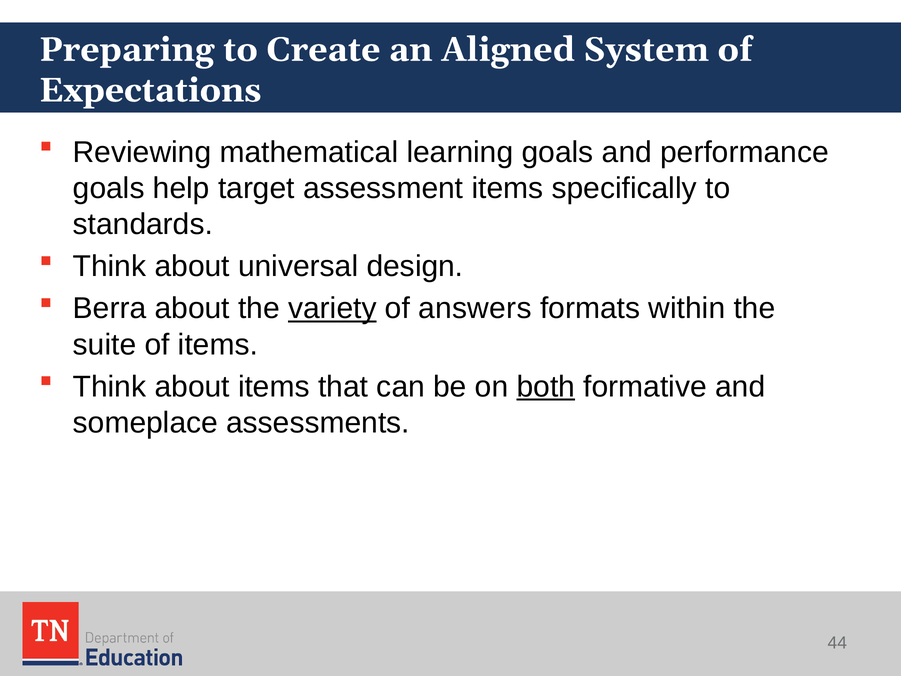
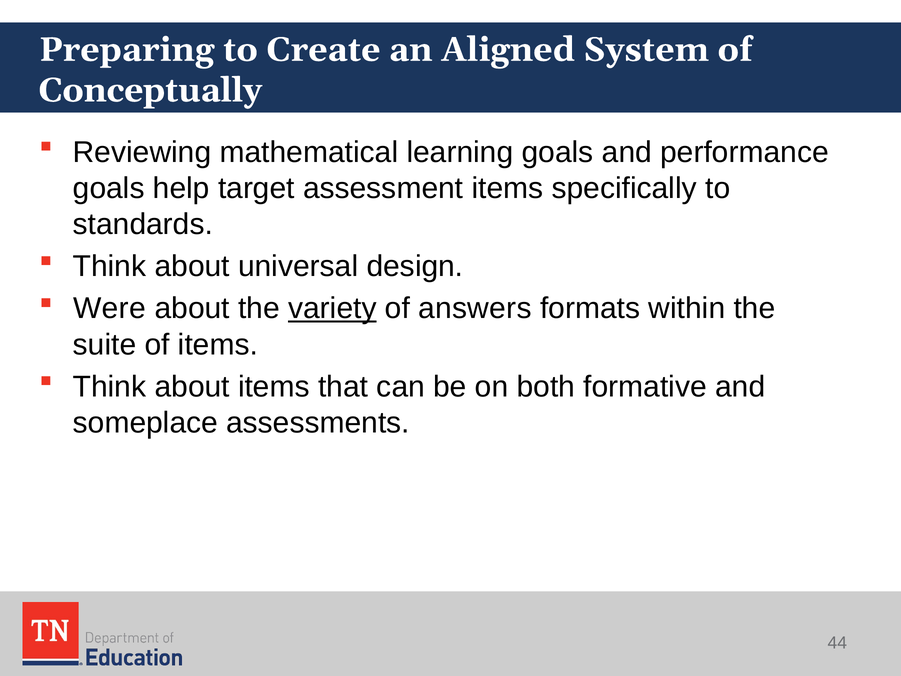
Expectations: Expectations -> Conceptually (150, 90)
Berra: Berra -> Were (109, 308)
both underline: present -> none (546, 386)
